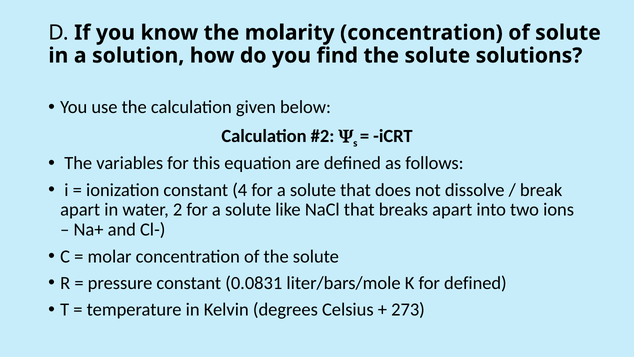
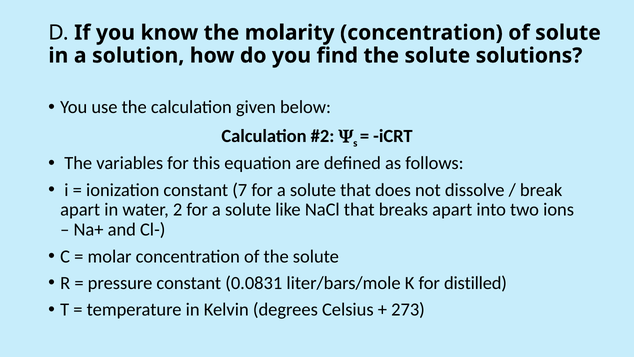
4: 4 -> 7 (240, 190)
for defined: defined -> distilled (475, 283)
